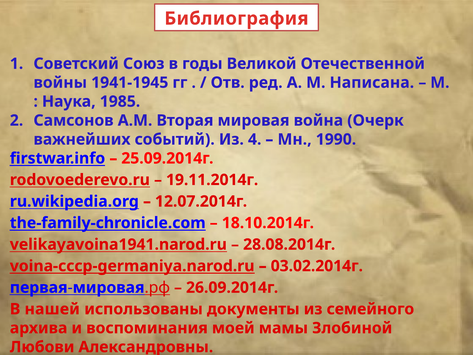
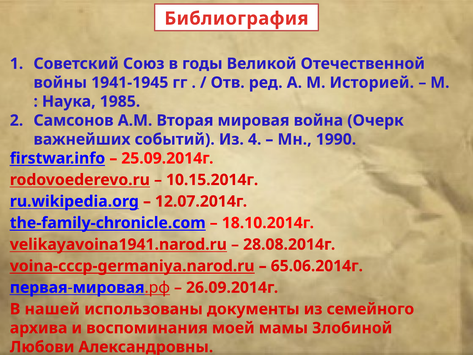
Написана: Написана -> Историей (372, 83)
19.11.2014г: 19.11.2014г -> 10.15.2014г (212, 180)
03.02.2014г: 03.02.2014г -> 65.06.2014г (317, 266)
